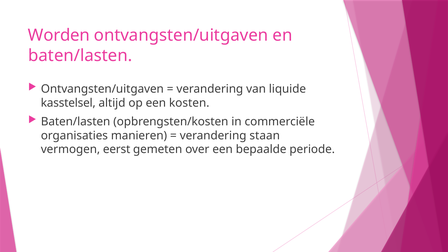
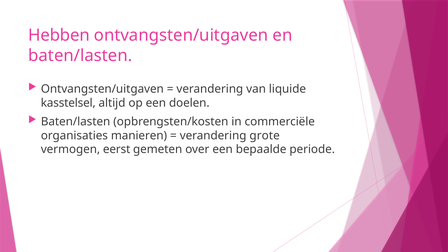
Worden: Worden -> Hebben (59, 35)
kosten: kosten -> doelen (189, 103)
staan: staan -> grote (265, 135)
